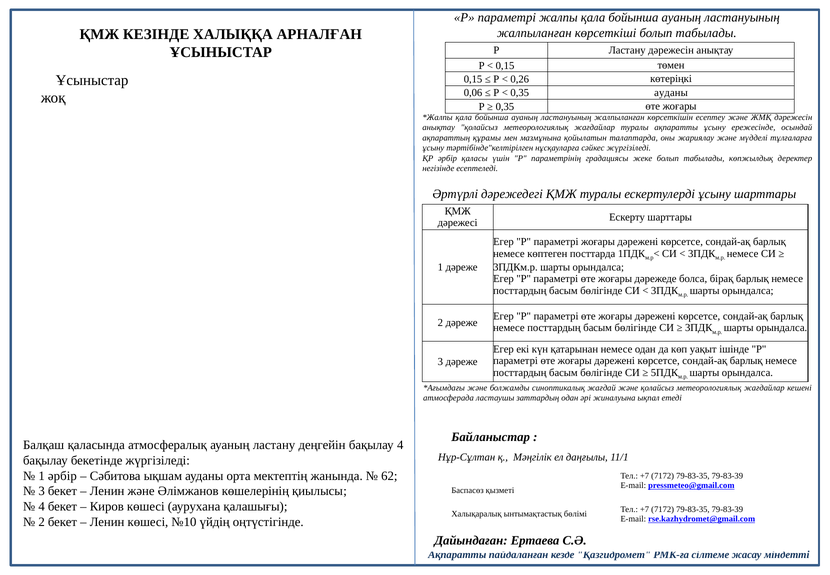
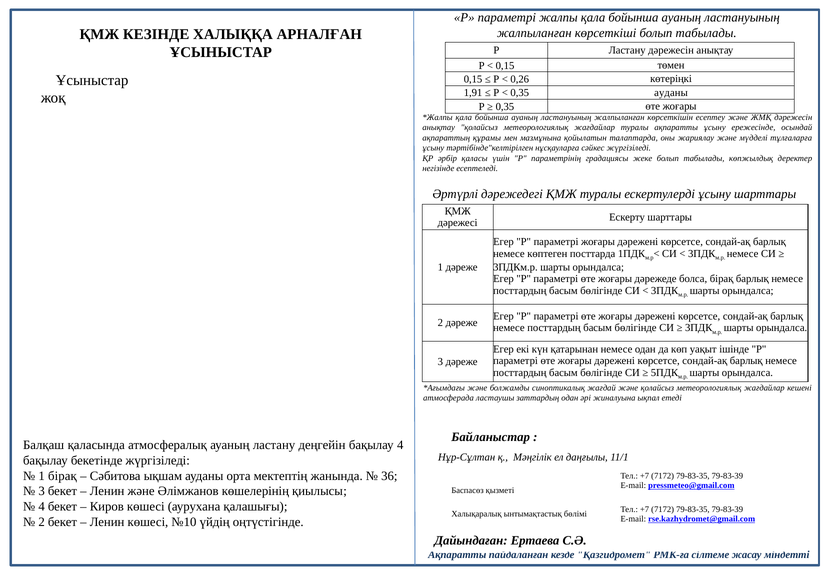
0,06: 0,06 -> 1,91 (473, 93)
1 әрбір: әрбір -> бірақ (62, 476)
62: 62 -> 36 (389, 476)
